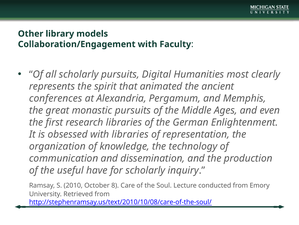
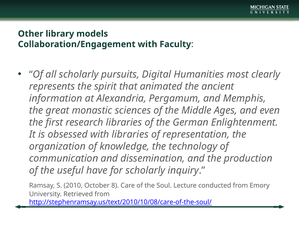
conferences: conferences -> information (56, 98)
monastic pursuits: pursuits -> sciences (133, 110)
